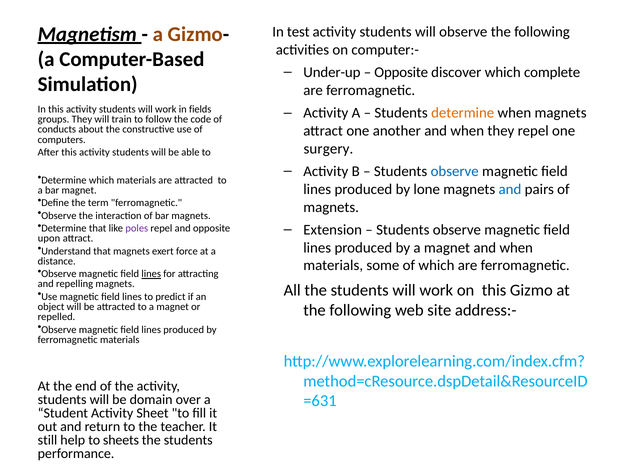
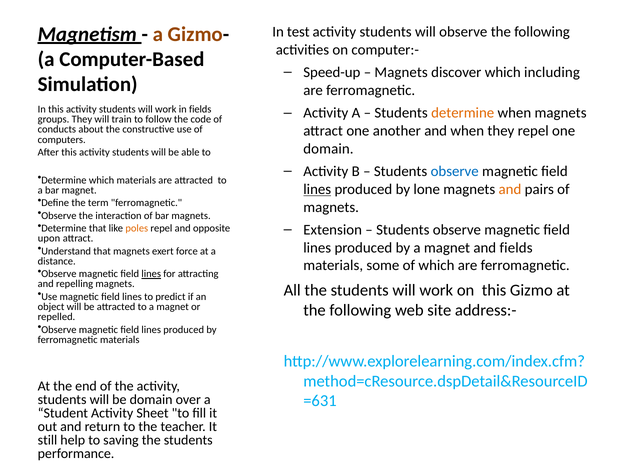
Under-up: Under-up -> Speed-up (332, 72)
Opposite: Opposite -> Magnets (401, 72)
complete: complete -> including (552, 72)
surgery: surgery -> domain (328, 149)
lines underline: none -> present (317, 189)
and colour: blue -> orange (510, 189)
poles colour: purple -> orange (137, 228)
magnet and when: when -> fields (516, 248)
sheets: sheets -> saving (121, 440)
